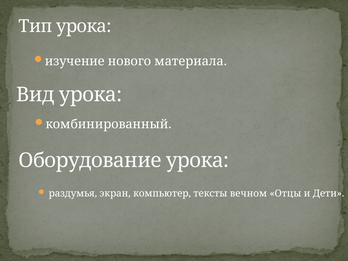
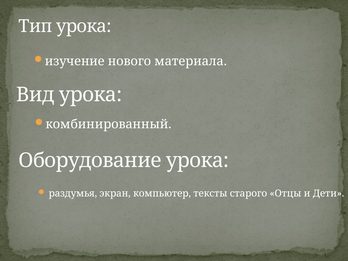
вечном: вечном -> старого (248, 193)
